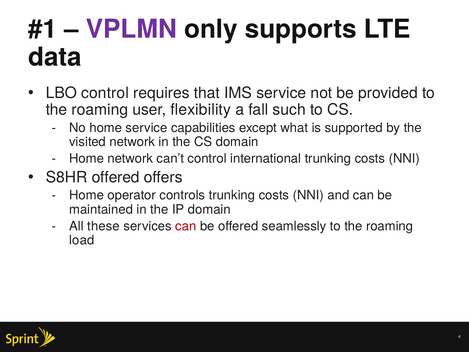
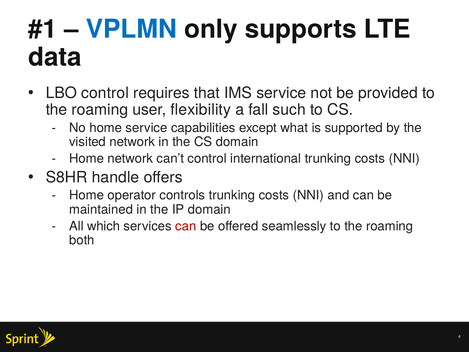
VPLMN colour: purple -> blue (131, 29)
S8HR offered: offered -> handle (116, 177)
these: these -> which (104, 226)
load: load -> both (82, 240)
